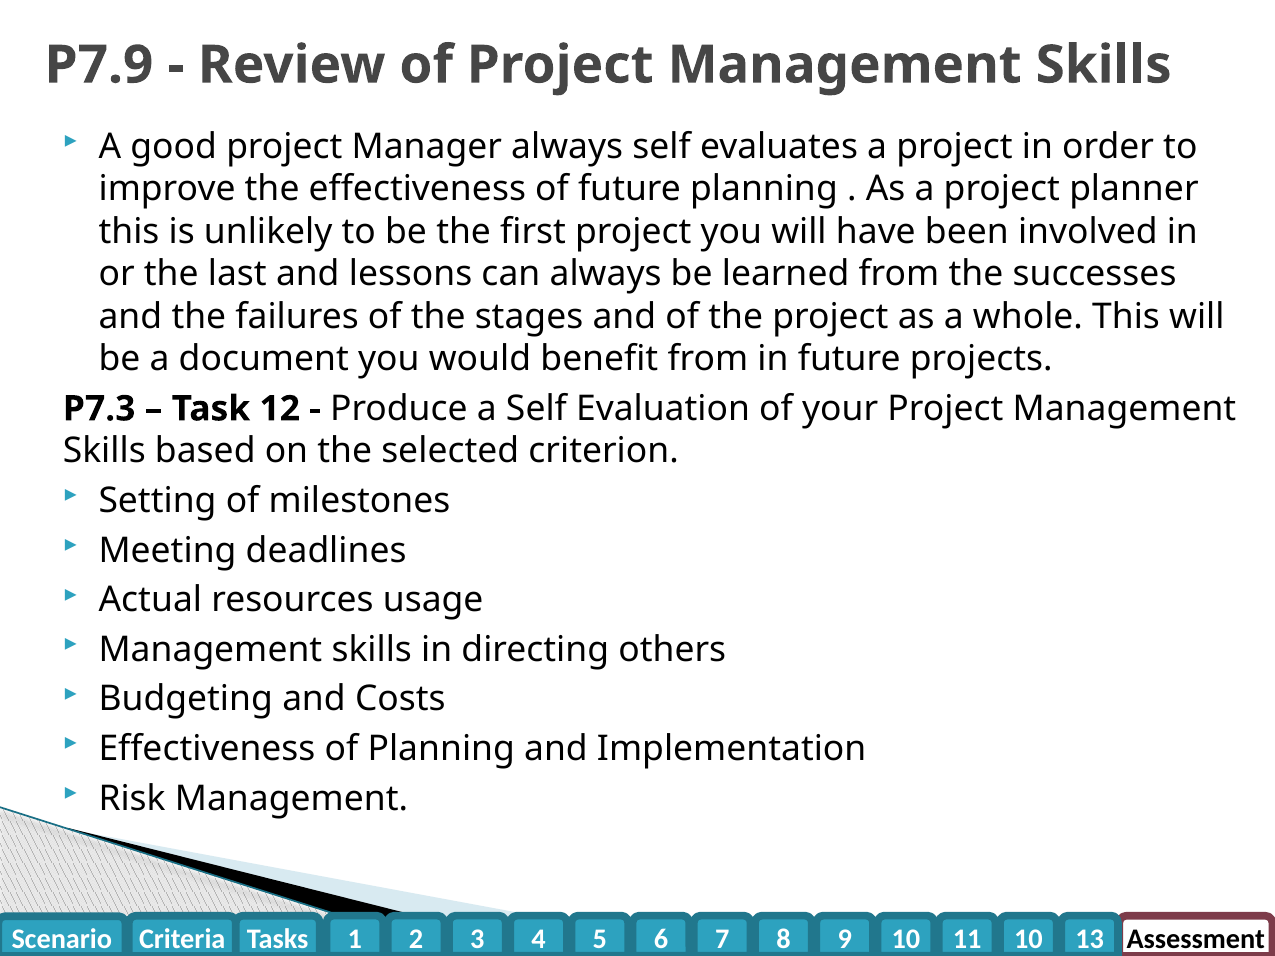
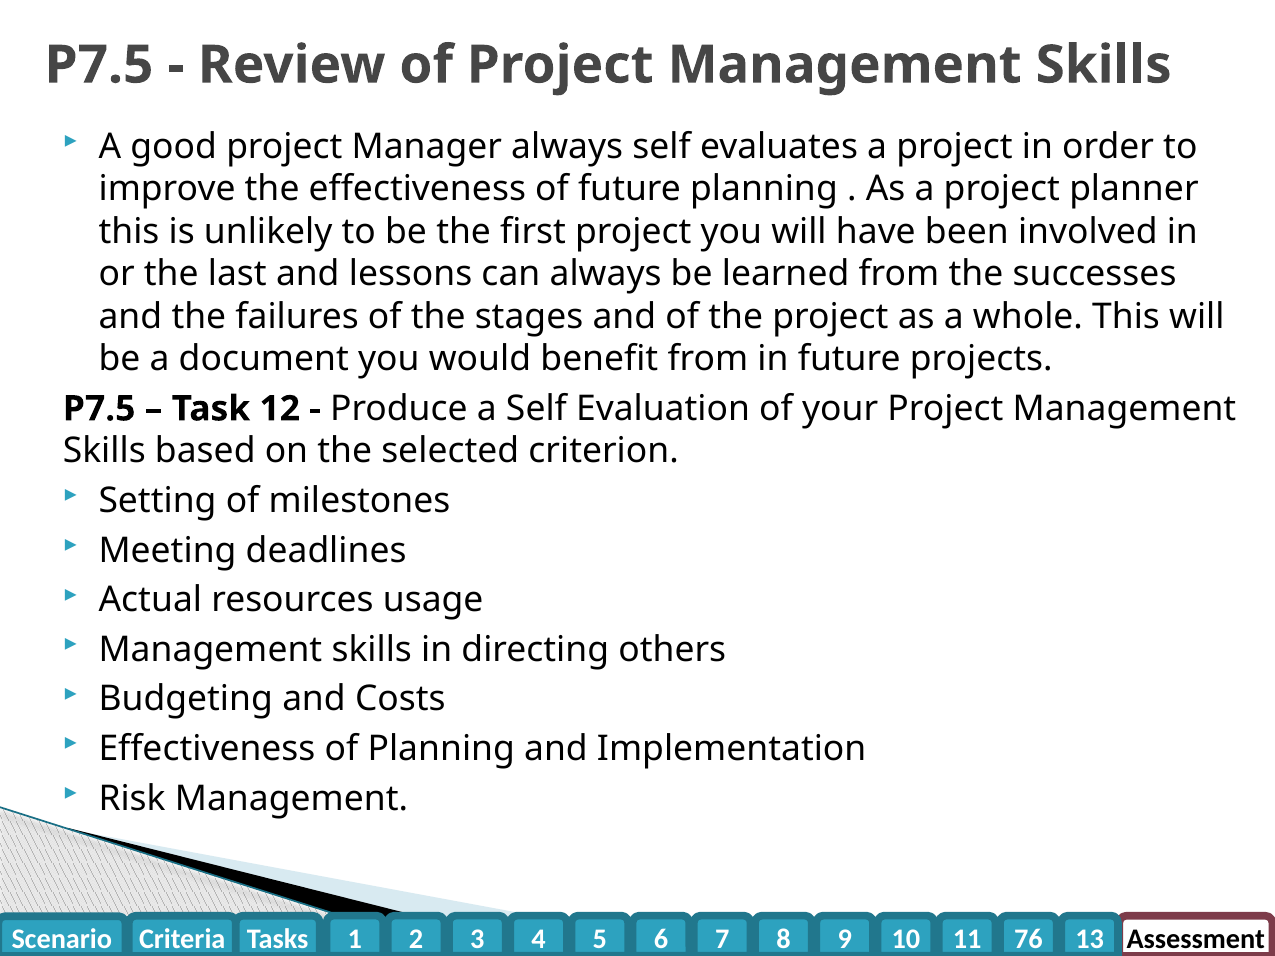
P7.9: P7.9 -> P7.5 (99, 65)
P7.3: P7.3 -> P7.5 (99, 409)
10: 10 -> 76 (1028, 939)
